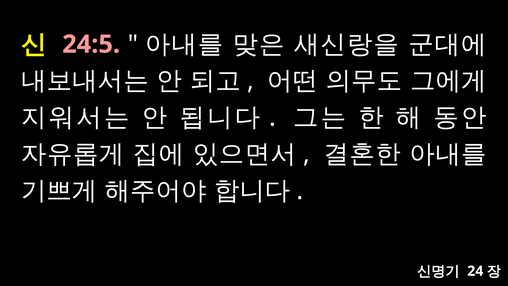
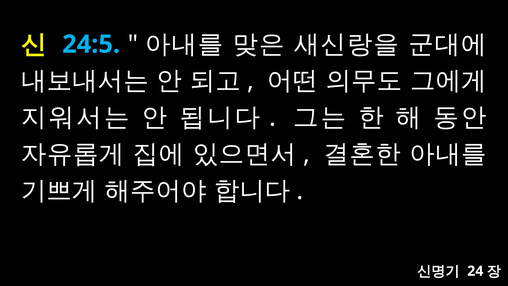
24:5 colour: pink -> light blue (91, 44)
